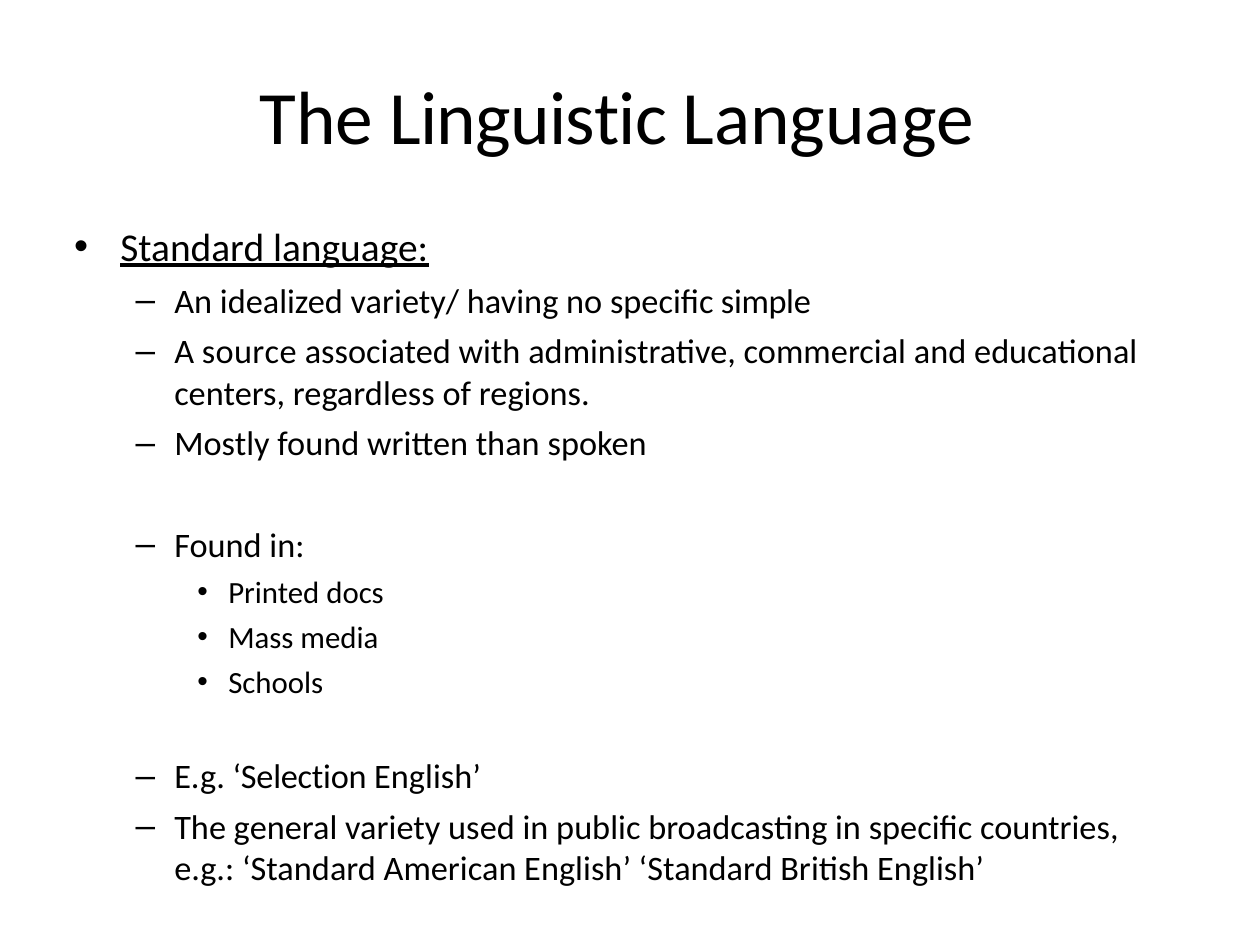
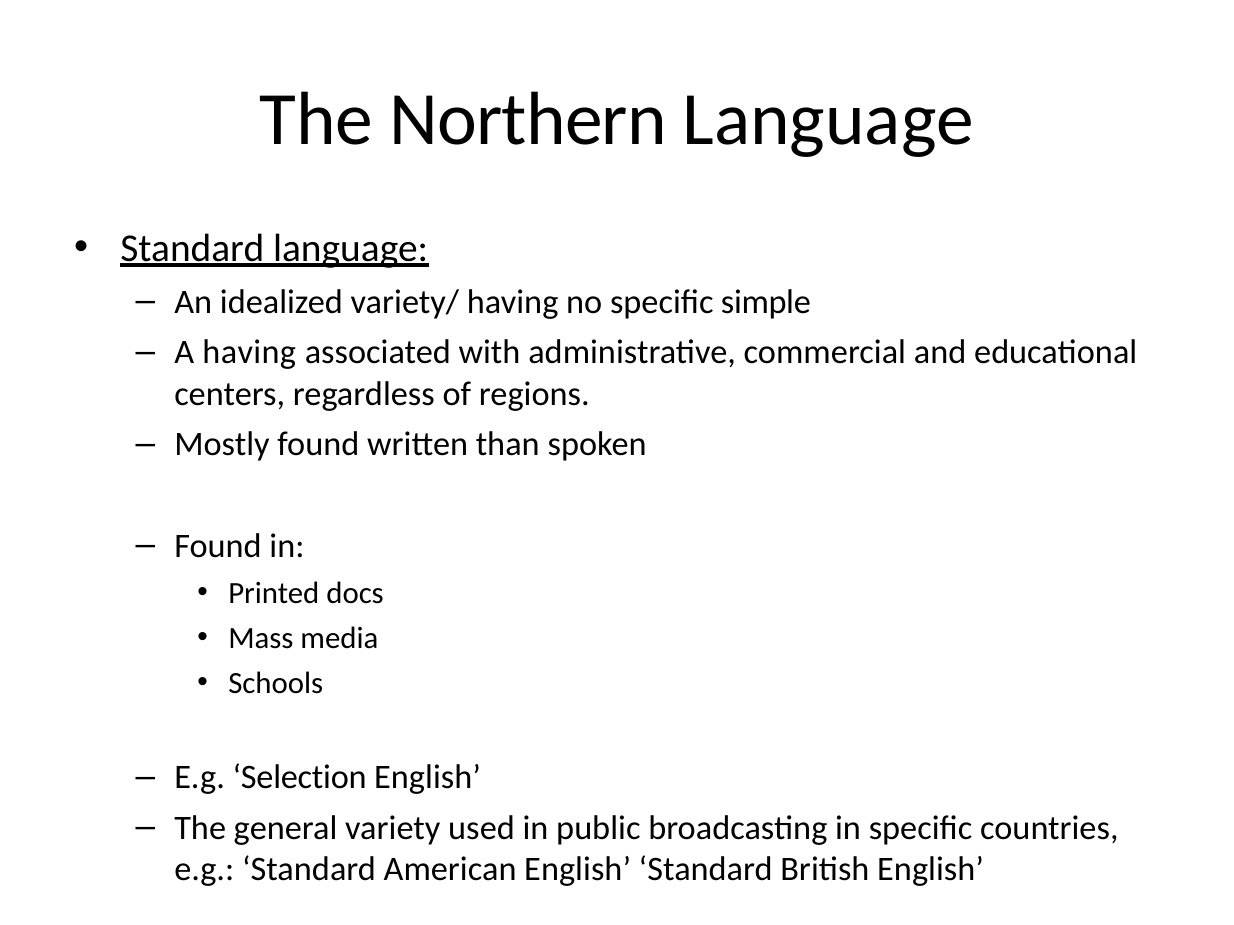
Linguistic: Linguistic -> Northern (528, 119)
A source: source -> having (249, 353)
